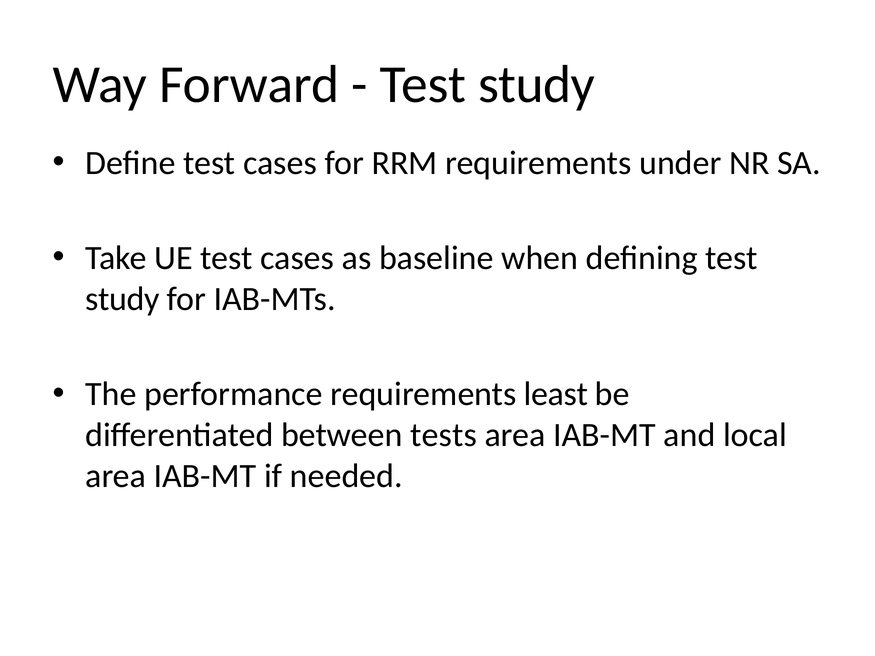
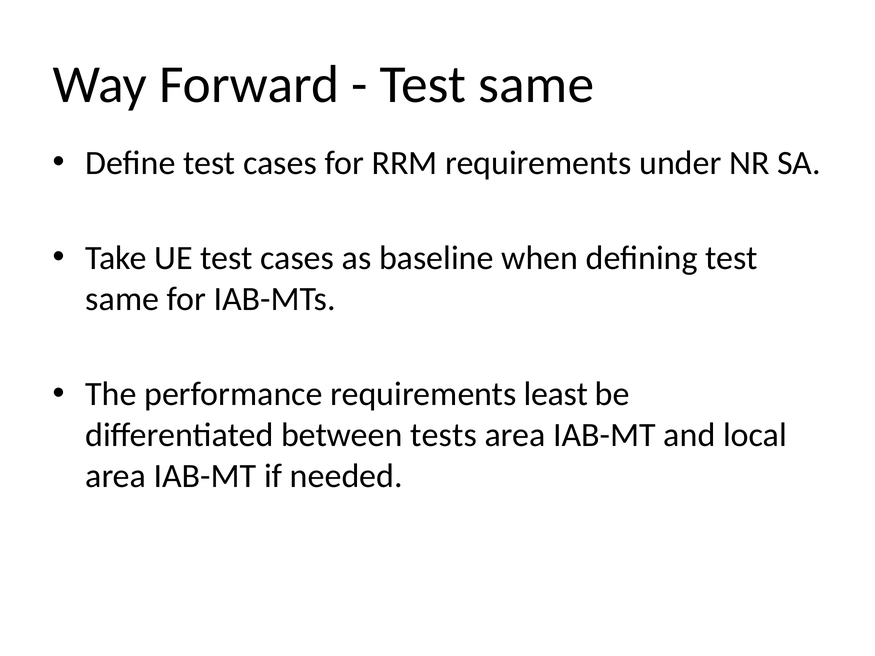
study: study -> same (536, 85)
study: study -> same (122, 299)
